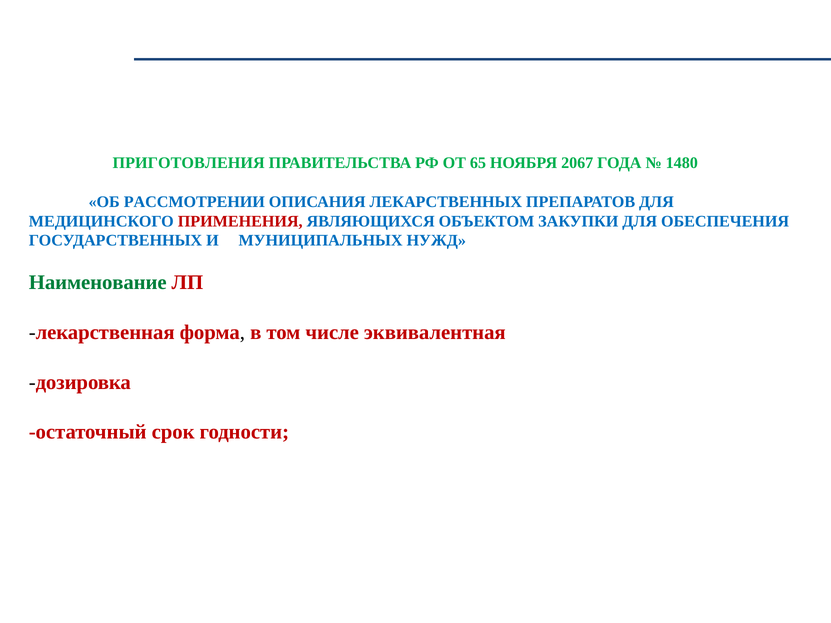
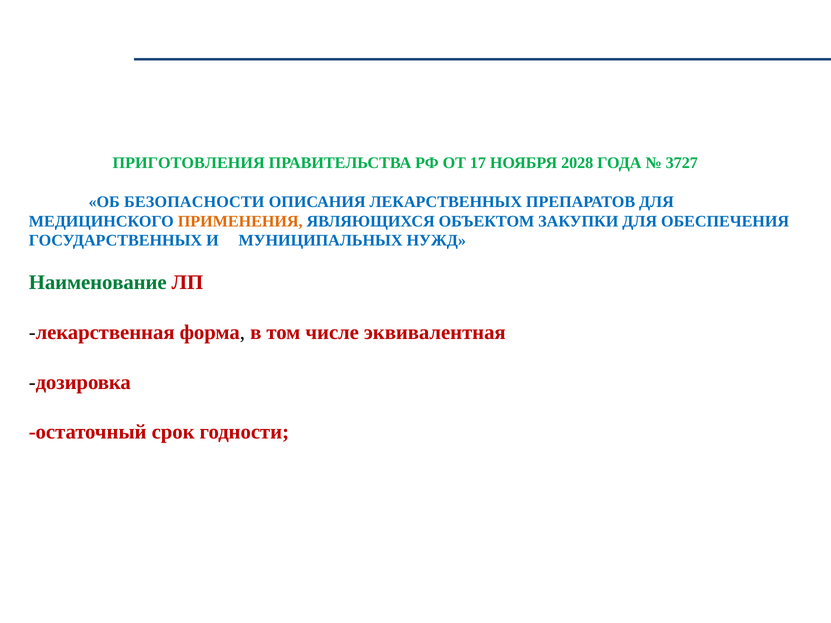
65: 65 -> 17 (478, 163)
2067: 2067 -> 2028 (577, 163)
1480: 1480 -> 3727 (682, 163)
РАССМОТРЕНИИ: РАССМОТРЕНИИ -> БЕЗОПАСНОСТИ (194, 202)
ПРИМЕНЕНИЯ colour: red -> orange (240, 221)
